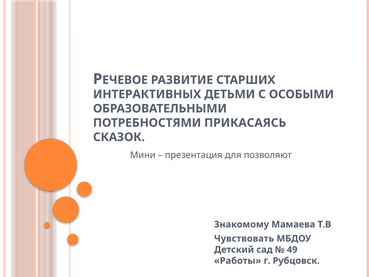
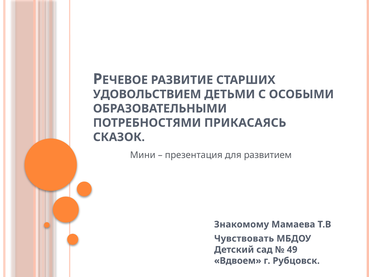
ИНТЕРАКТИВНЫХ: ИНТЕРАКТИВНЫХ -> УДОВОЛЬСТВИЕМ (147, 94)
позволяют: позволяют -> развитием (268, 155)
Работы: Работы -> Вдвоем (238, 261)
